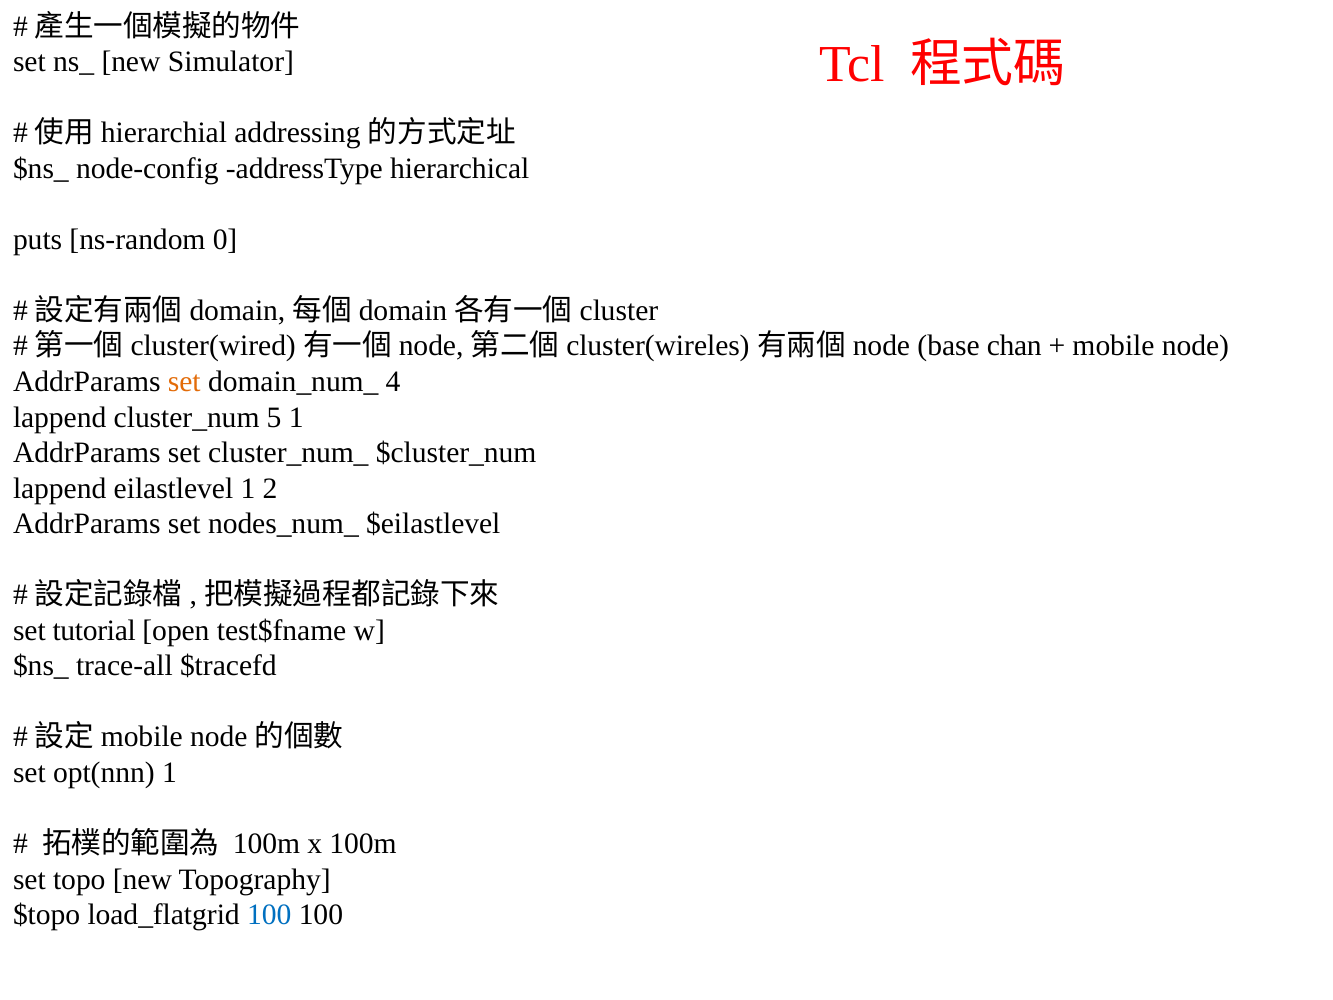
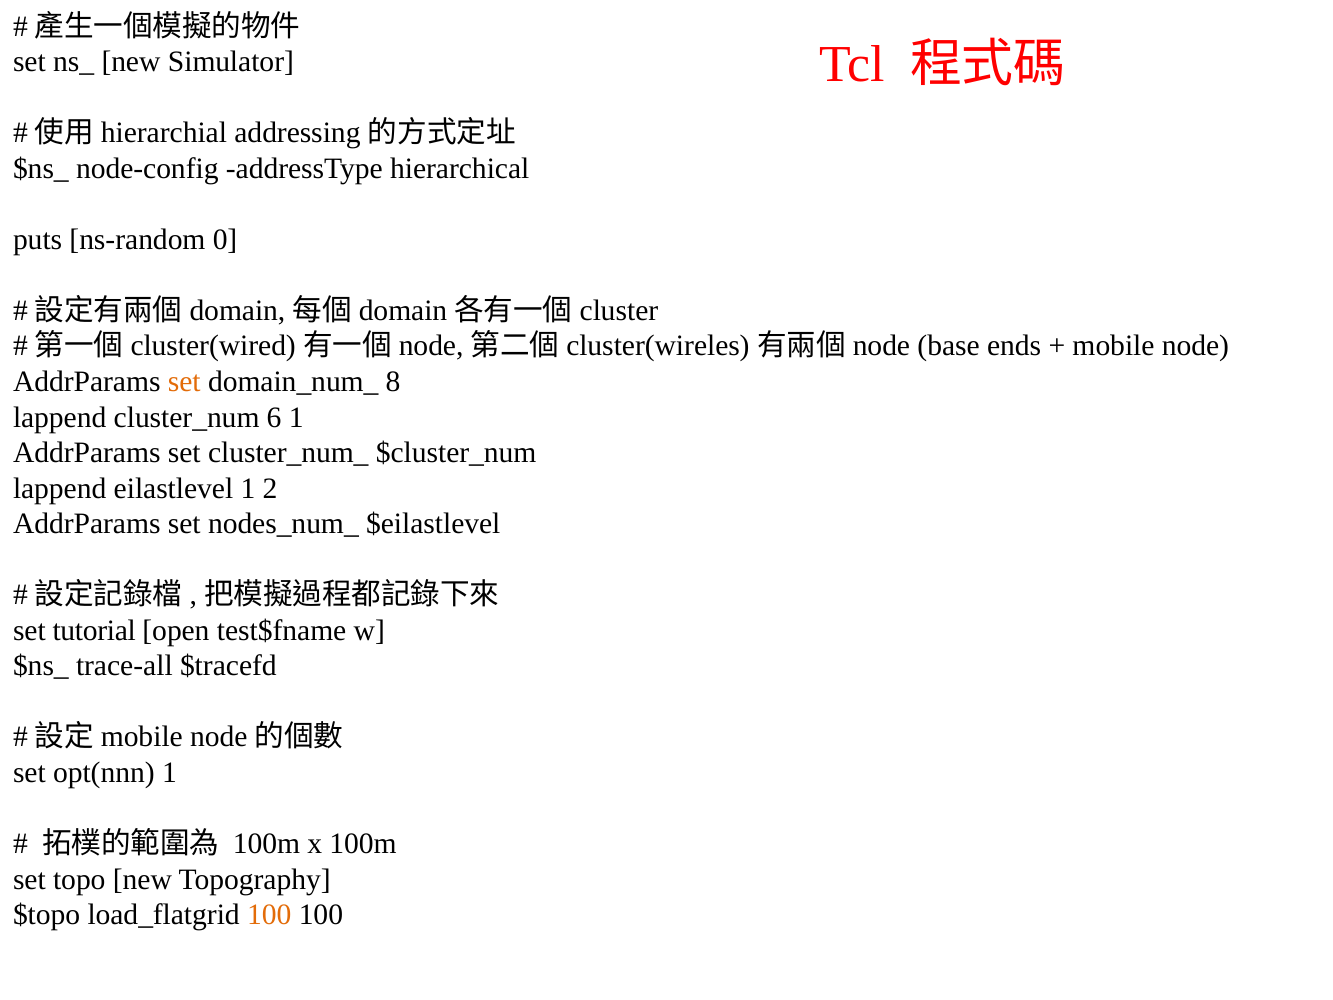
chan: chan -> ends (1014, 346)
4: 4 -> 8 (393, 382)
5: 5 -> 6 (274, 417)
100 colour: blue -> orange (269, 915)
